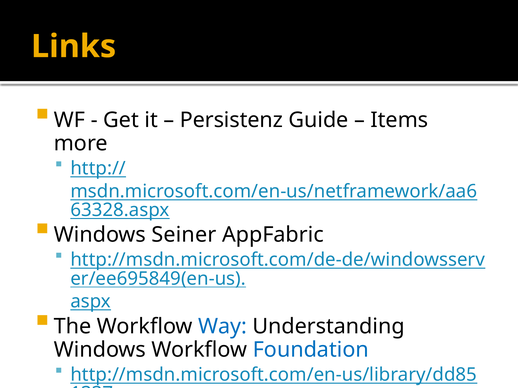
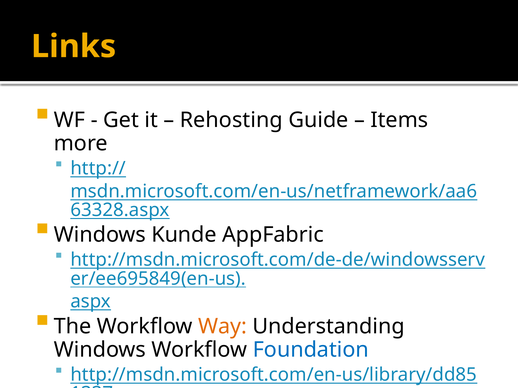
Persistenz: Persistenz -> Rehosting (231, 120)
Seiner: Seiner -> Kunde (184, 235)
Way colour: blue -> orange (222, 327)
